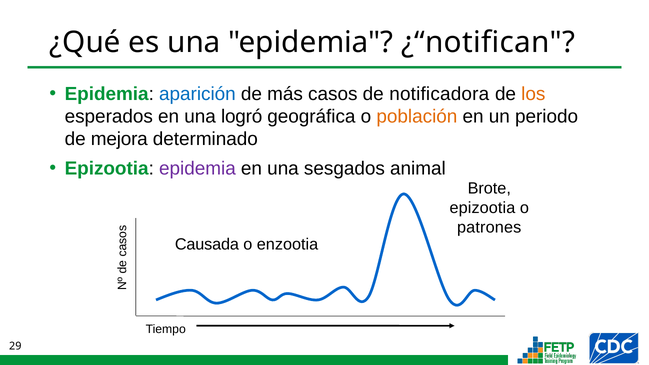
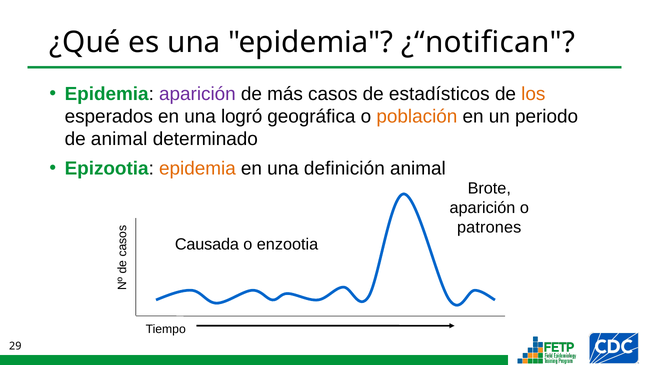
aparición colour: blue -> purple (197, 94)
notificadora: notificadora -> estadísticos (439, 94)
de mejora: mejora -> animal (119, 139)
epidemia colour: purple -> orange (197, 169)
sesgados: sesgados -> definición (344, 169)
epizootia: epizootia -> aparición (482, 208)
